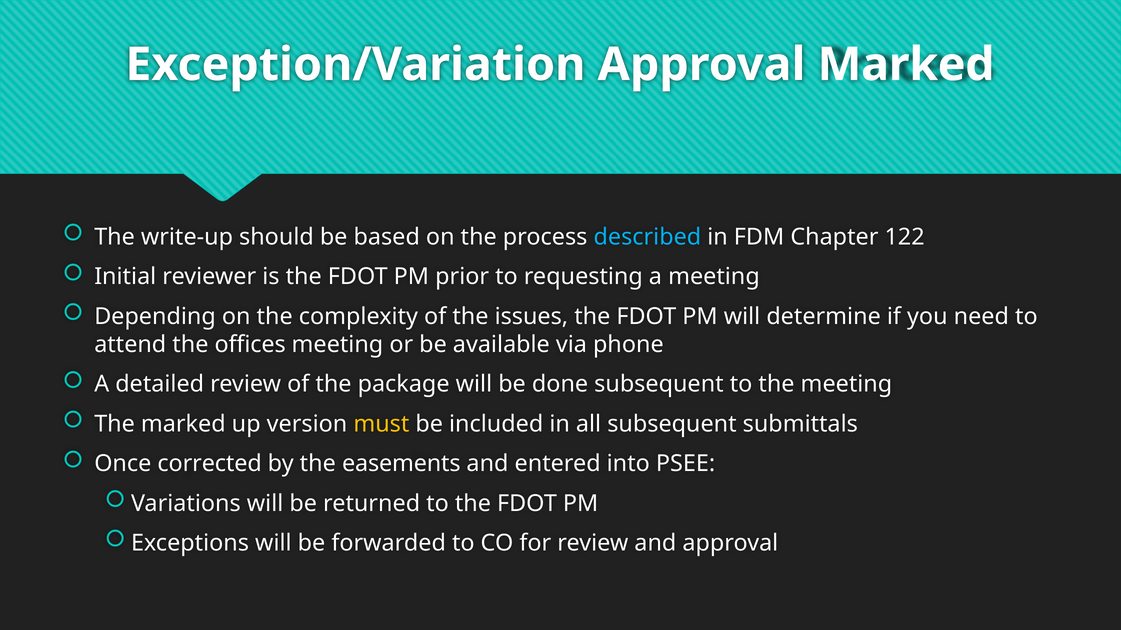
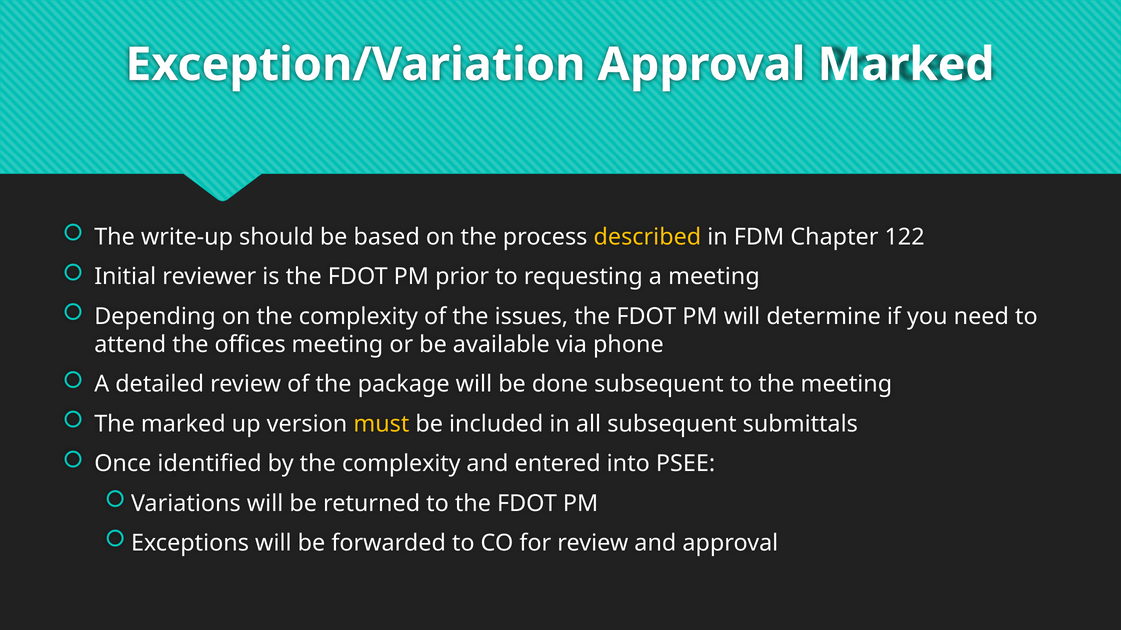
described colour: light blue -> yellow (647, 237)
corrected: corrected -> identified (210, 464)
by the easements: easements -> complexity (401, 464)
